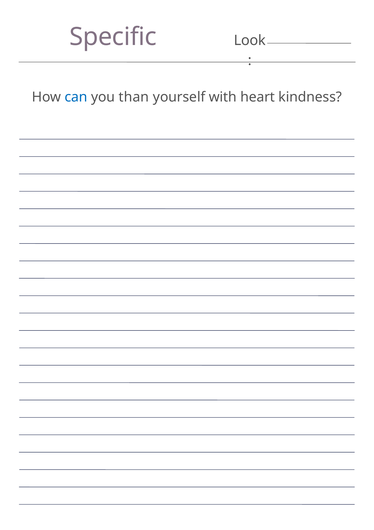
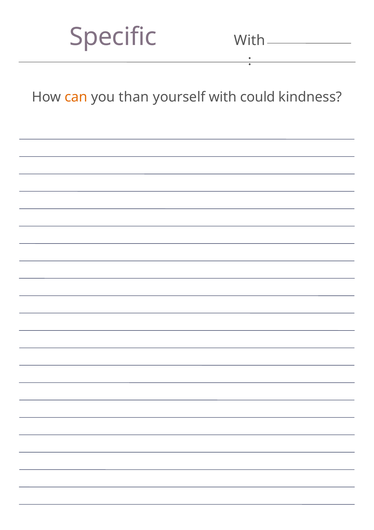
Look: Look -> With (250, 40)
can colour: blue -> orange (76, 97)
heart: heart -> could (258, 97)
